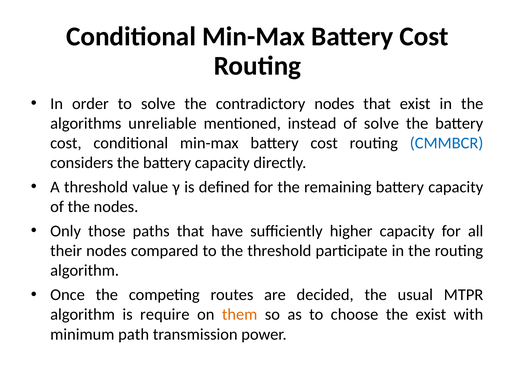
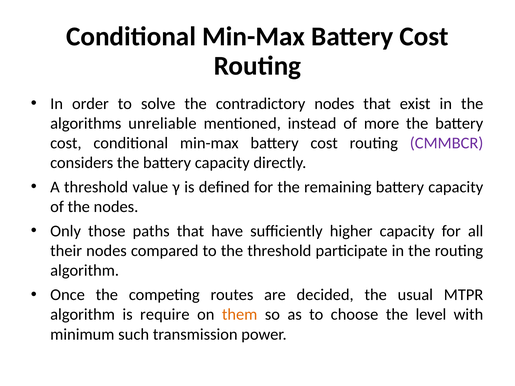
of solve: solve -> more (382, 123)
CMMBCR colour: blue -> purple (447, 143)
the exist: exist -> level (431, 315)
path: path -> such (134, 334)
